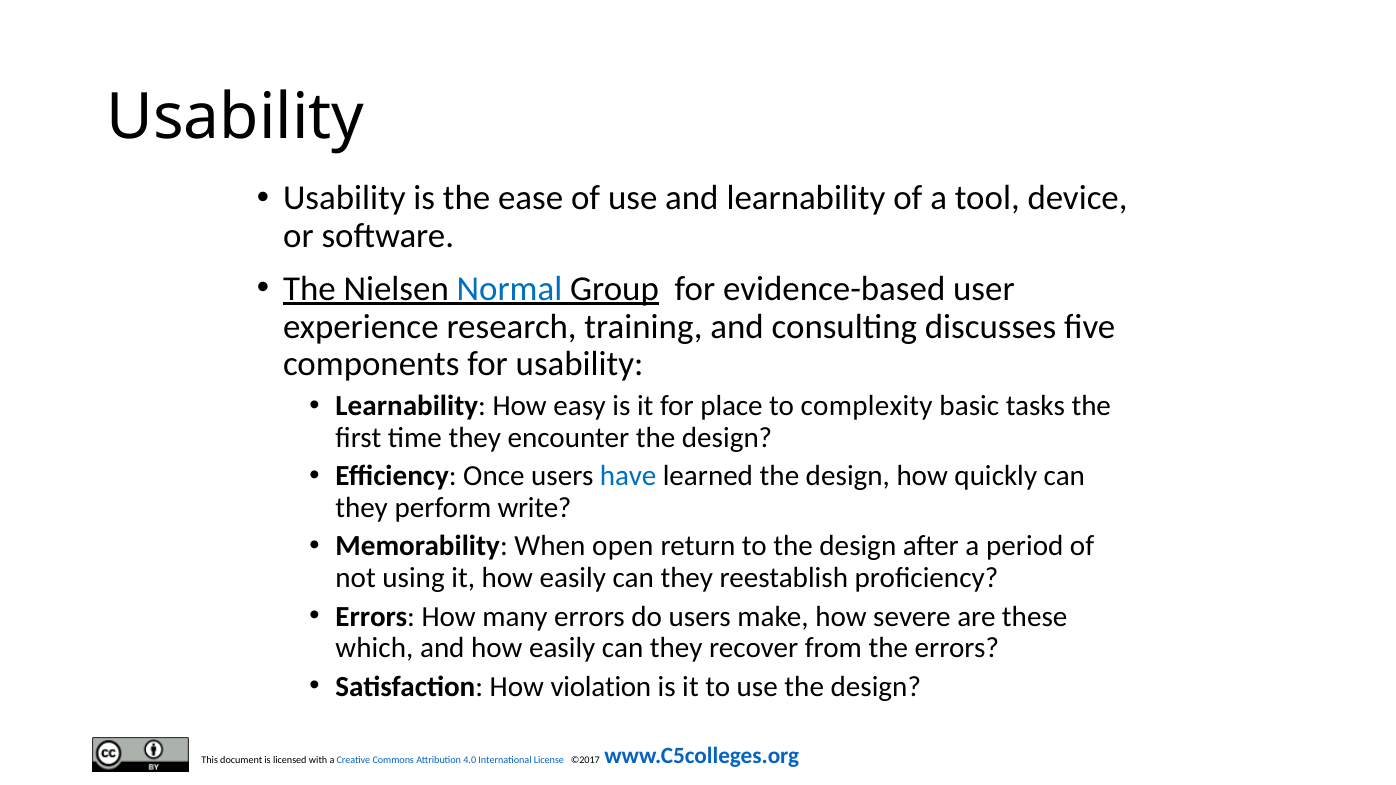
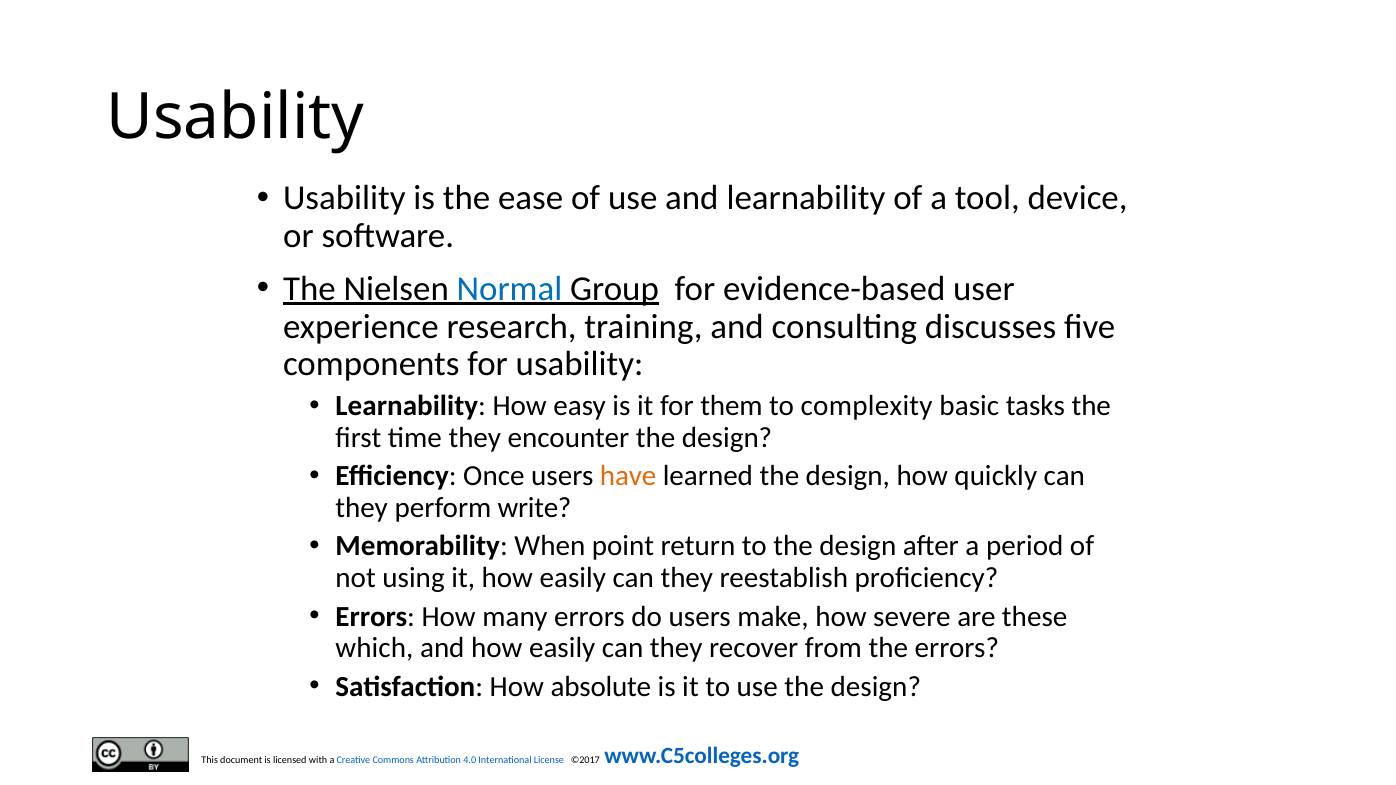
place: place -> them (731, 406)
have colour: blue -> orange (628, 476)
open: open -> point (623, 546)
violation: violation -> absolute (601, 687)
